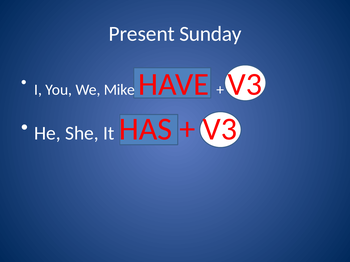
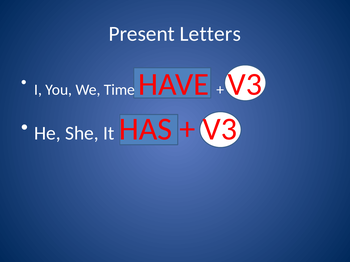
Sunday: Sunday -> Letters (210, 34)
Mike: Mike -> Time (119, 90)
